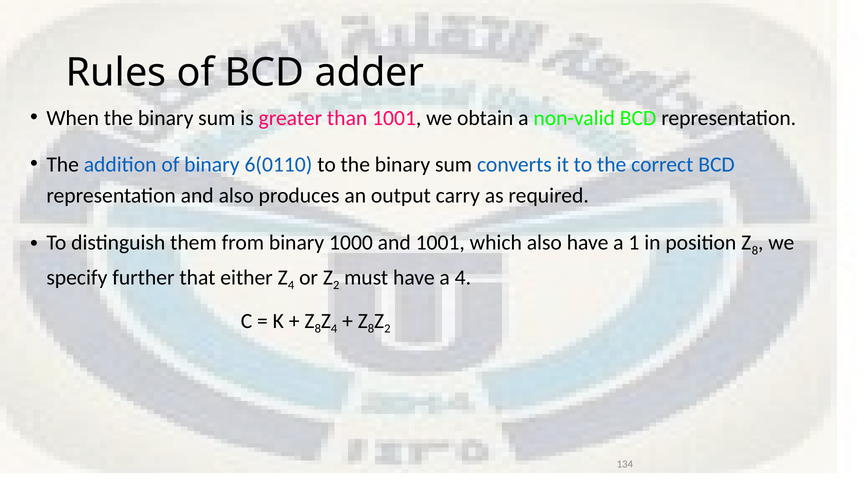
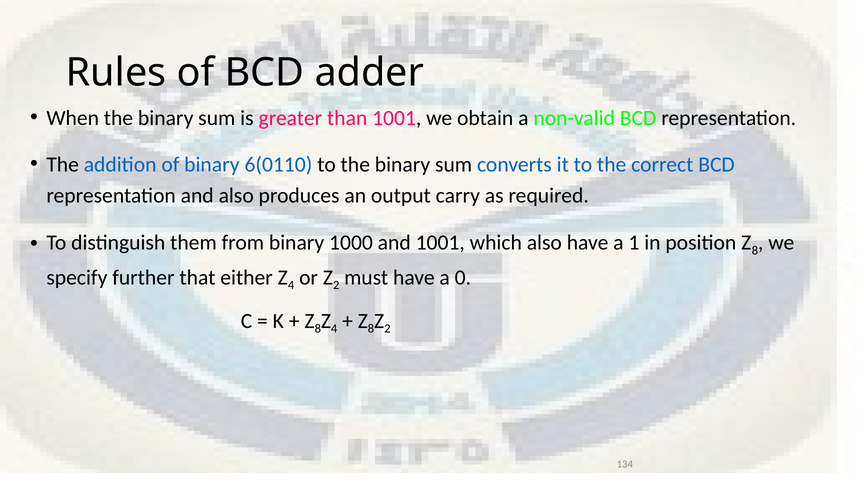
a 4: 4 -> 0 (463, 277)
